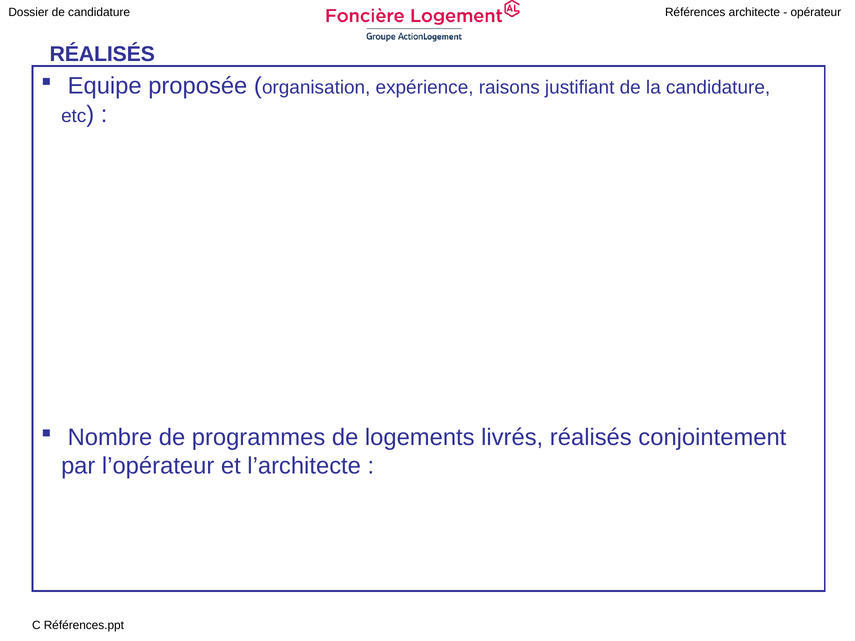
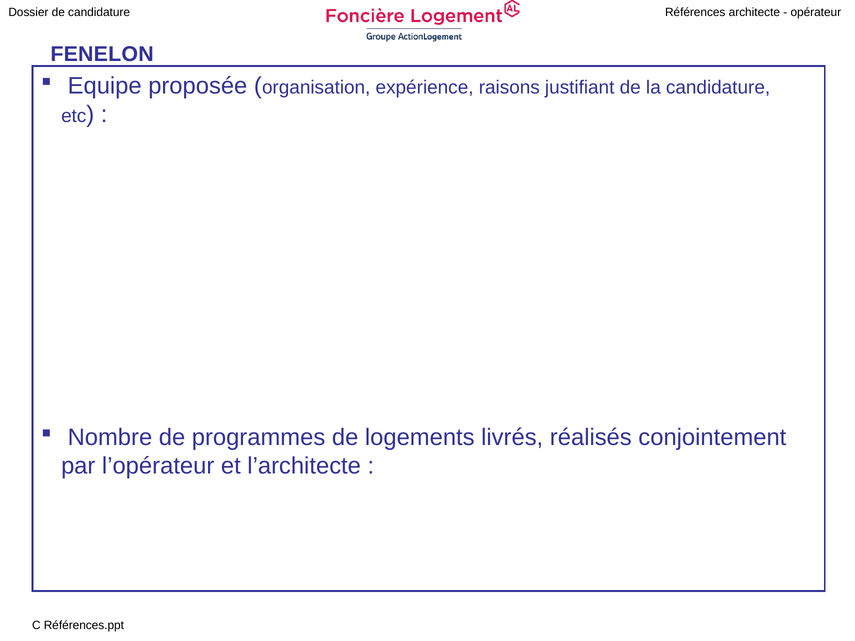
RÉALISÉS: RÉALISÉS -> FENELON (102, 54)
